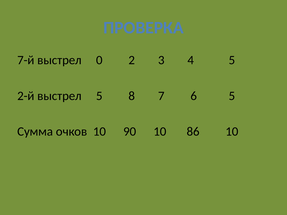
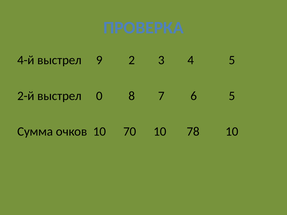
7-й: 7-й -> 4-й (26, 60)
0: 0 -> 9 (99, 60)
выстрел 5: 5 -> 0 (99, 96)
90: 90 -> 70 (130, 132)
86: 86 -> 78 (193, 132)
